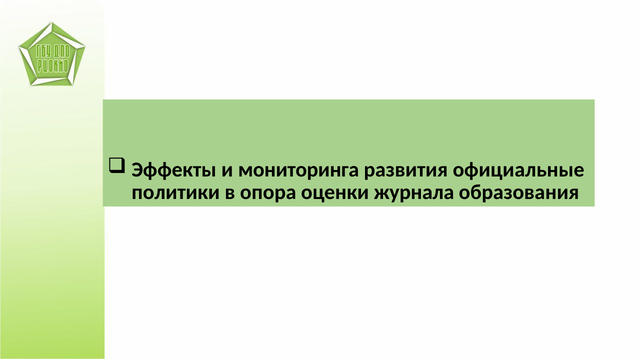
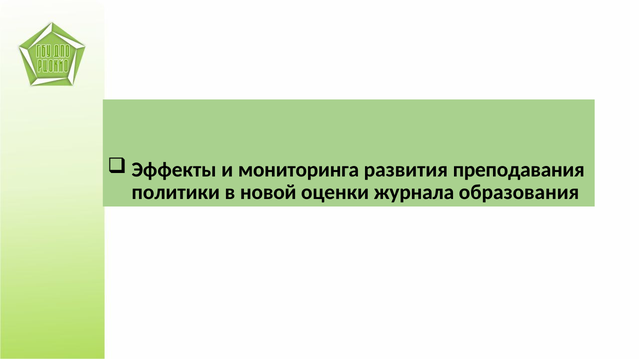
официальные: официальные -> преподавания (519, 170)
опора: опора -> новой (268, 193)
